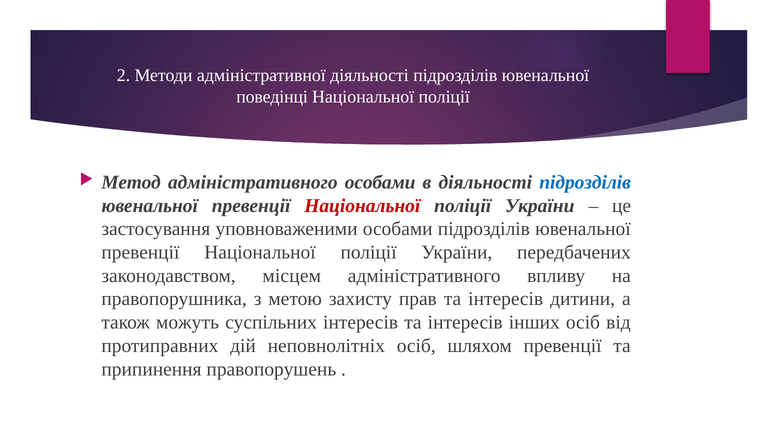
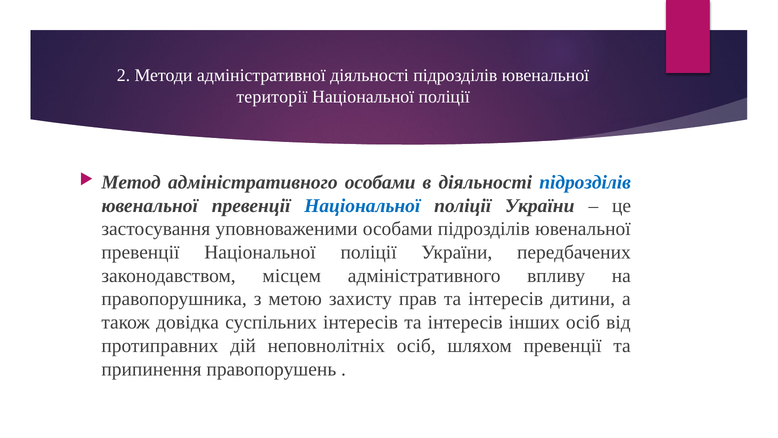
поведінці: поведінці -> території (272, 97)
Національної colour: red -> blue (362, 205)
можуть: можуть -> довідка (187, 322)
